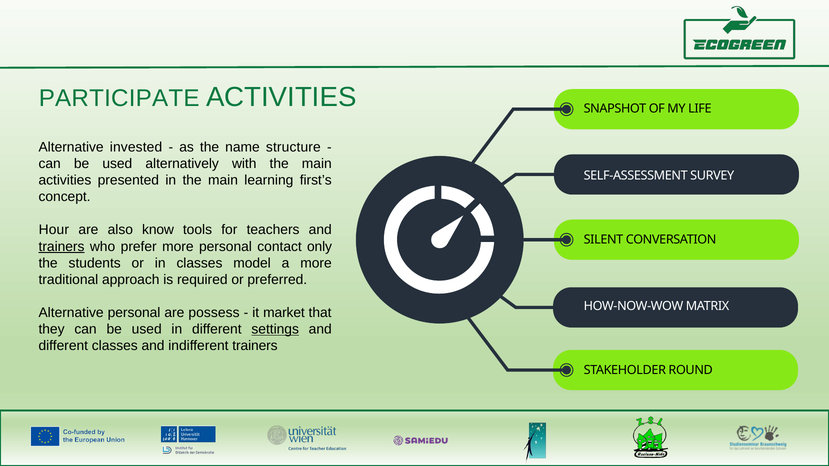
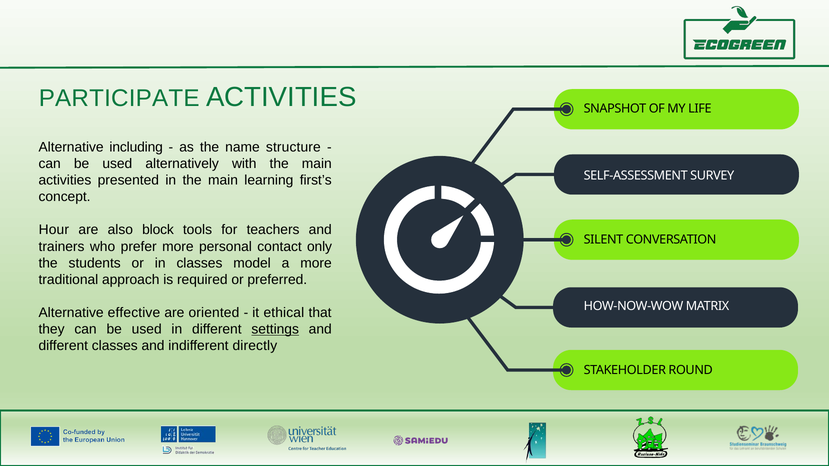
invested: invested -> including (136, 147)
know: know -> block (158, 230)
trainers underline: present -> none (62, 247)
Alternative personal: personal -> effective (134, 313)
possess: possess -> oriented (214, 313)
market: market -> ethical (284, 313)
indifferent trainers: trainers -> directly (255, 346)
